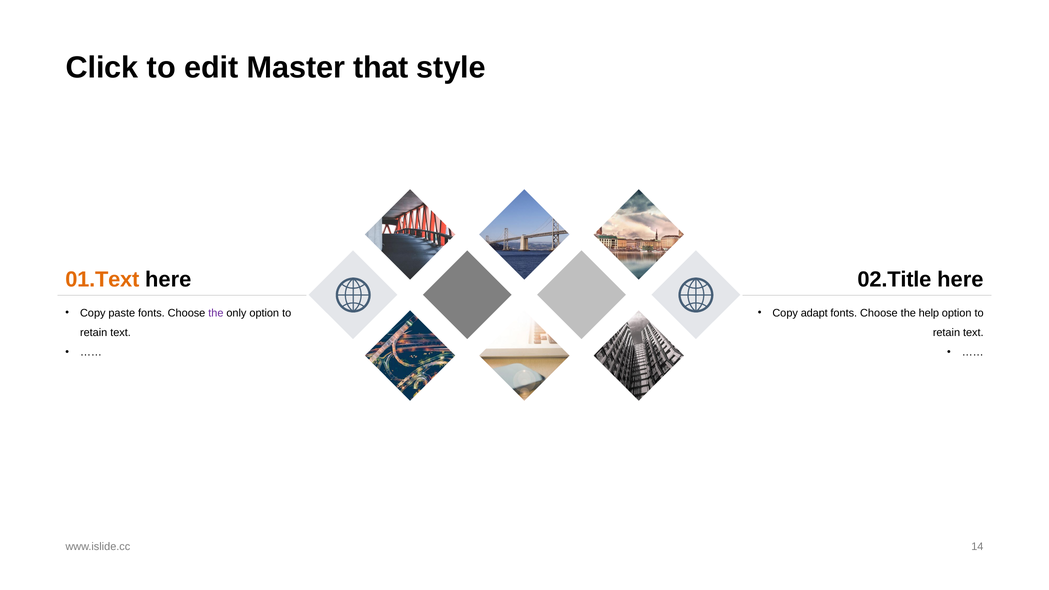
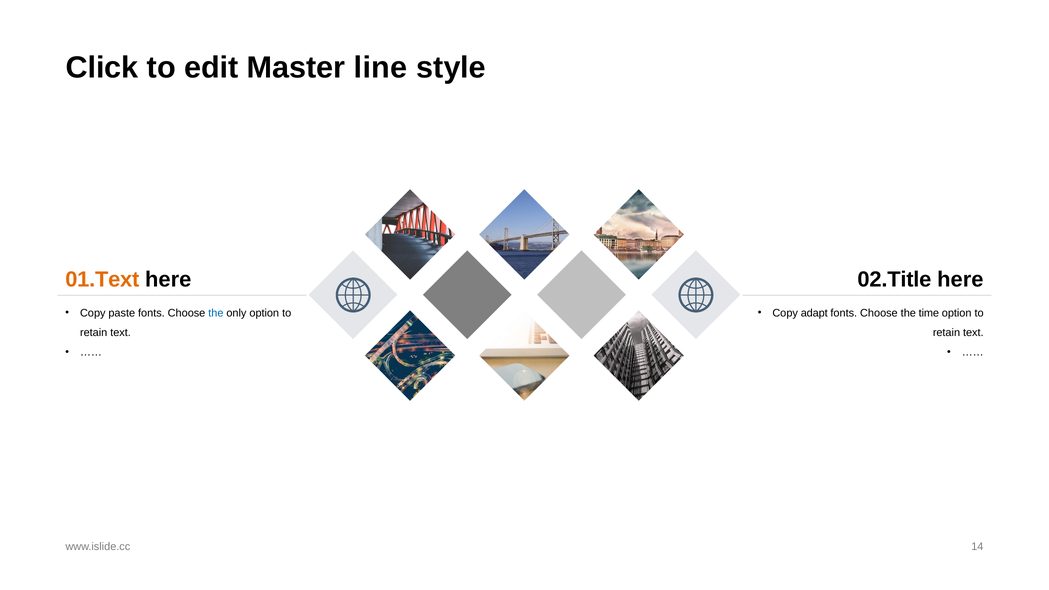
that: that -> line (381, 68)
the colour: purple -> blue (216, 313)
help: help -> time (929, 313)
